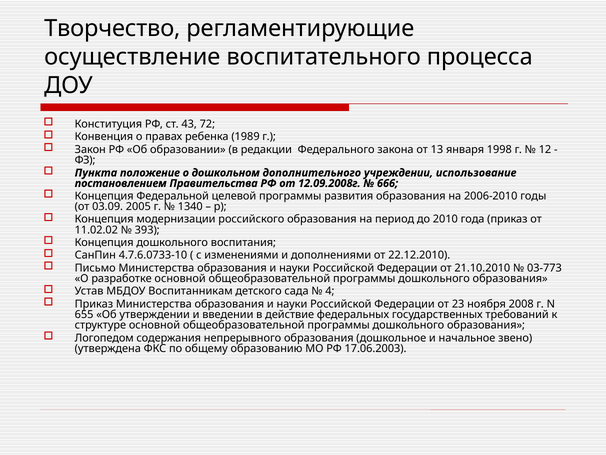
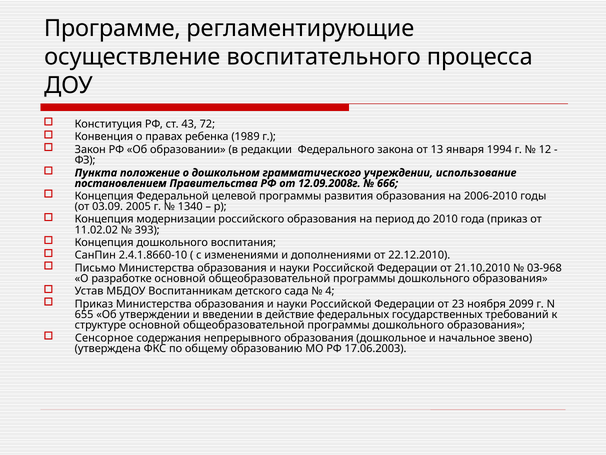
Творчество: Творчество -> Программе (112, 29)
1998: 1998 -> 1994 (499, 149)
дополнительного: дополнительного -> грамматического (312, 173)
4.7.6.0733-10: 4.7.6.0733-10 -> 2.4.1.8660-10 (153, 255)
03-773: 03-773 -> 03-968 (544, 268)
2008: 2008 -> 2099 (521, 304)
Логопедом: Логопедом -> Сенсорное (104, 338)
